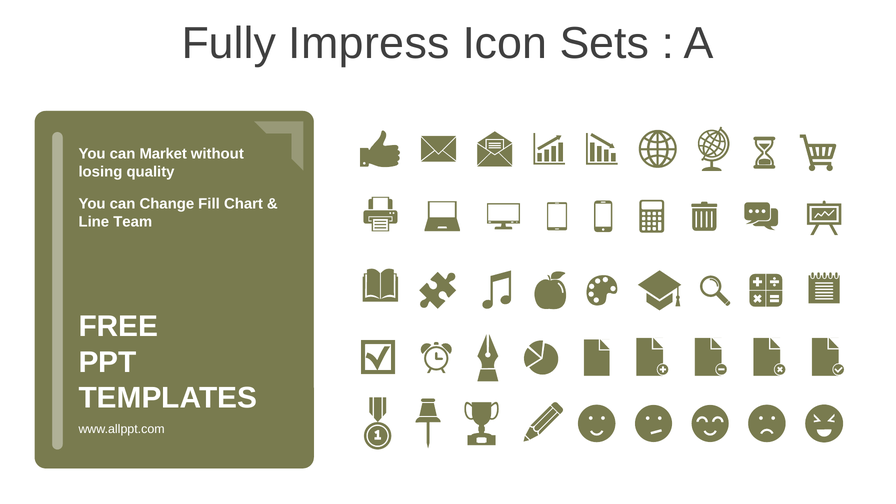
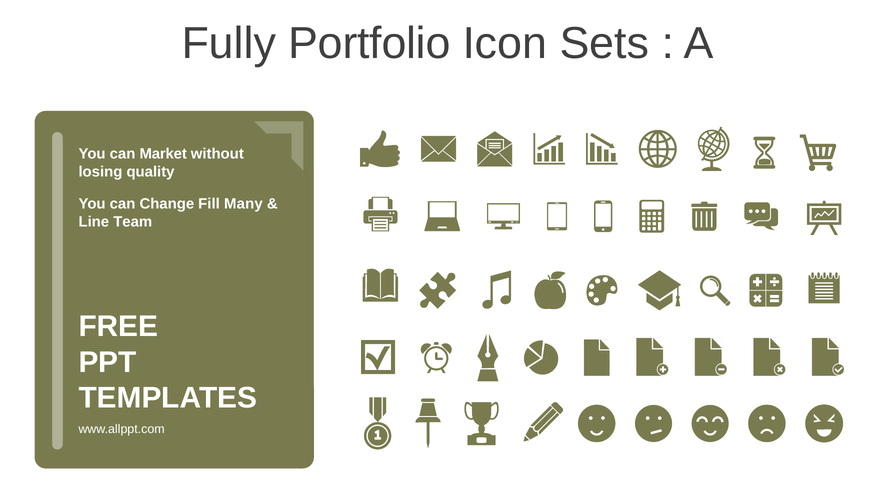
Impress: Impress -> Portfolio (369, 43)
Chart: Chart -> Many (243, 204)
